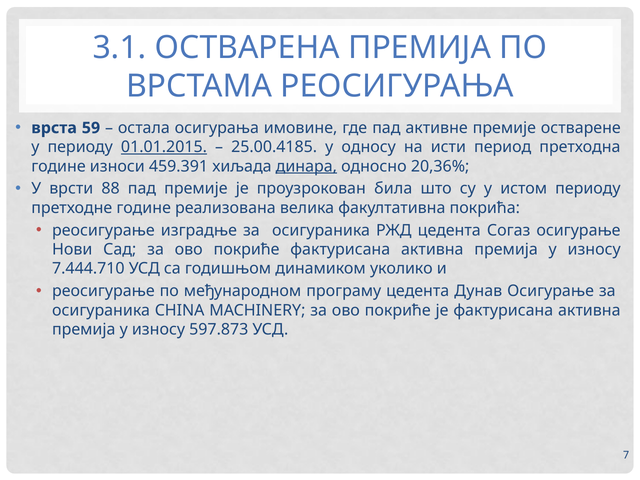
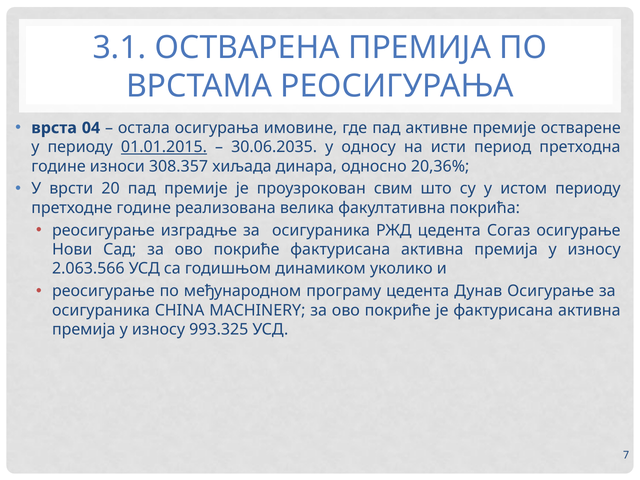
59: 59 -> 04 (91, 128)
25.00.4185: 25.00.4185 -> 30.06.2035 (274, 147)
459.391: 459.391 -> 308.357 (178, 166)
динара underline: present -> none (306, 166)
88: 88 -> 20 (111, 189)
била: била -> свим (393, 189)
7.444.710: 7.444.710 -> 2.063.566 (88, 269)
597.873: 597.873 -> 993.325 (219, 330)
